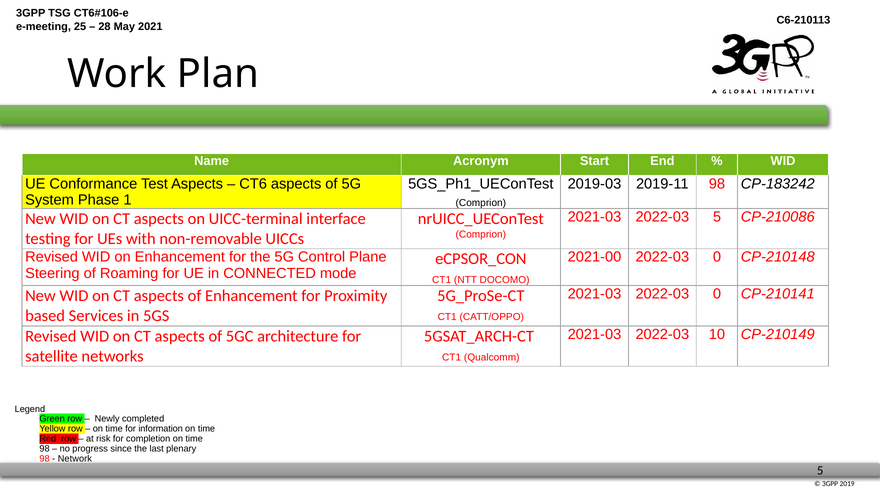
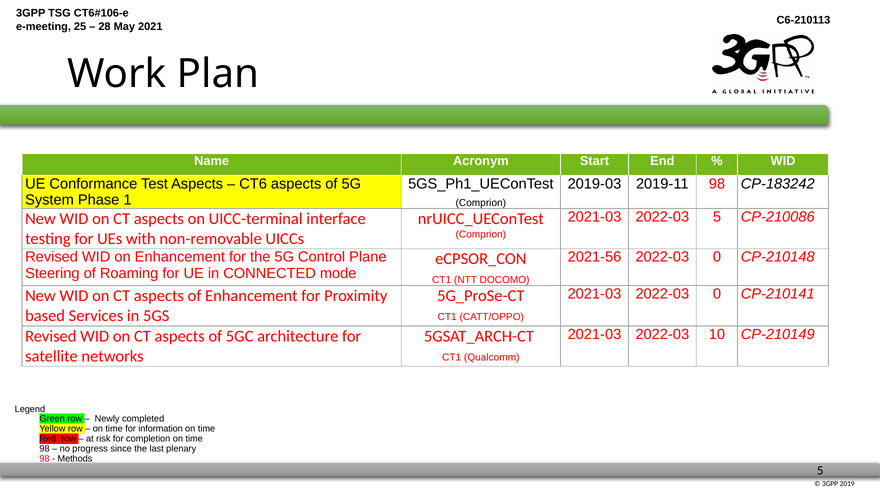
2021-00: 2021-00 -> 2021-56 (595, 257)
Network: Network -> Methods (75, 459)
